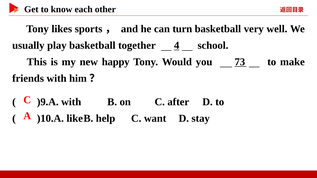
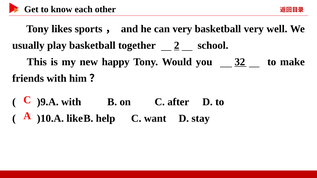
can turn: turn -> very (182, 29)
4: 4 -> 2 (177, 45)
73: 73 -> 32 (240, 62)
